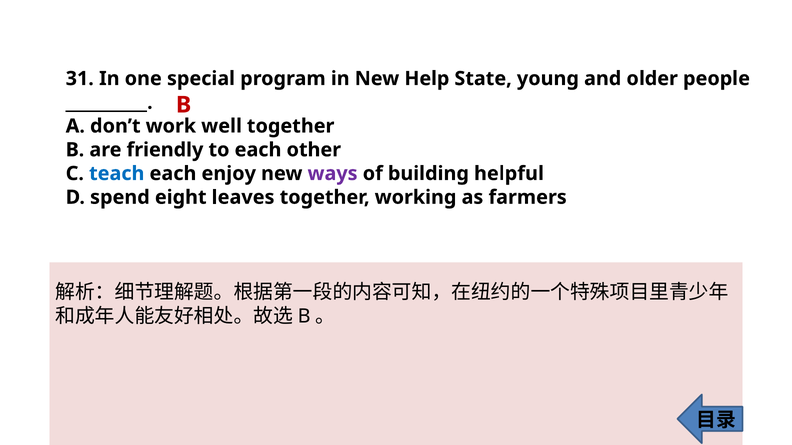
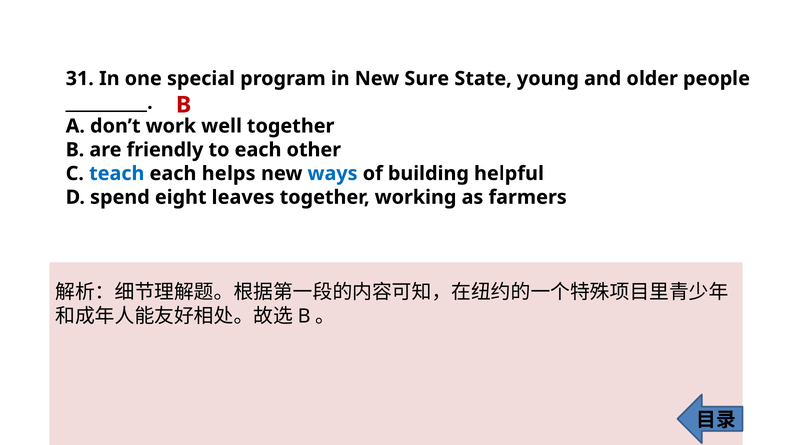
Help: Help -> Sure (427, 79)
enjoy: enjoy -> helps (229, 174)
ways colour: purple -> blue (333, 174)
